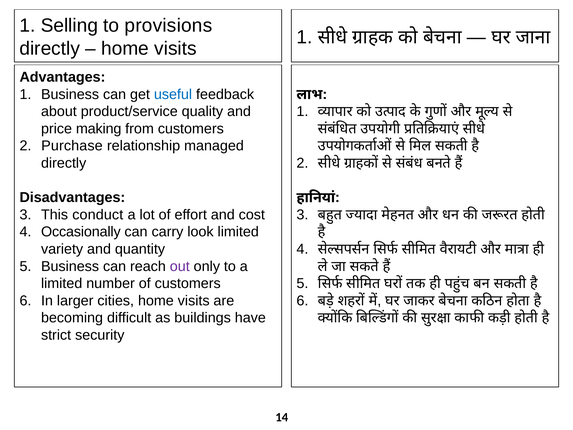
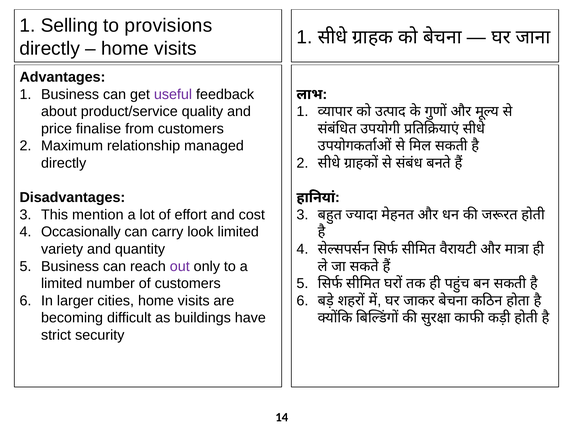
useful colour: blue -> purple (173, 94)
making: making -> finalise (99, 129)
Purchase: Purchase -> Maximum (72, 146)
conduct: conduct -> mention (98, 215)
